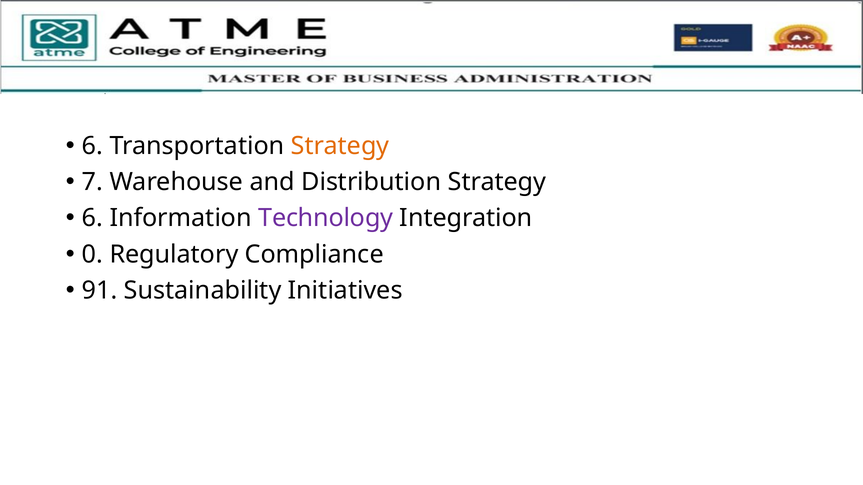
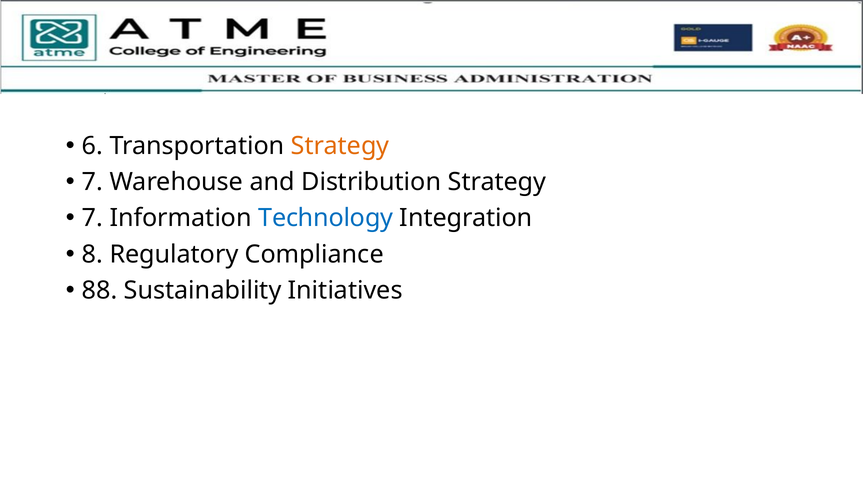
6: 6 -> 7 (93, 218)
Technology colour: purple -> blue (326, 218)
0: 0 -> 8 (93, 254)
91: 91 -> 88 (100, 291)
